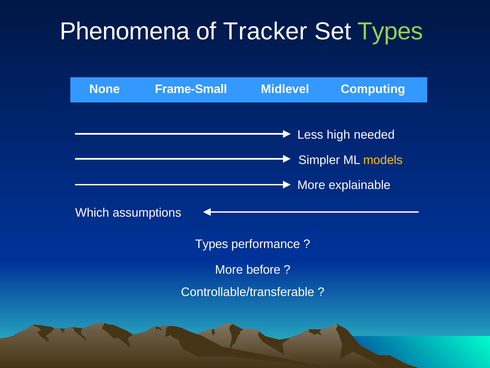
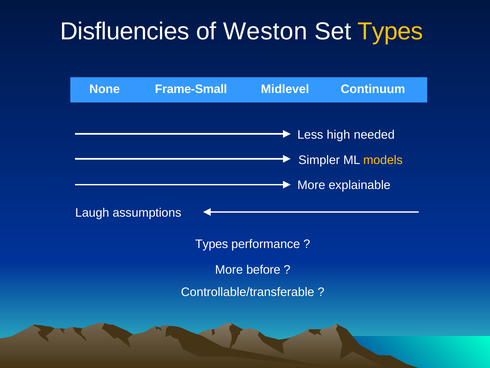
Phenomena: Phenomena -> Disfluencies (125, 31)
Tracker: Tracker -> Weston (265, 31)
Types colour: light green -> yellow (390, 31)
Computing: Computing -> Continuum (373, 89)
Which: Which -> Laugh (92, 212)
